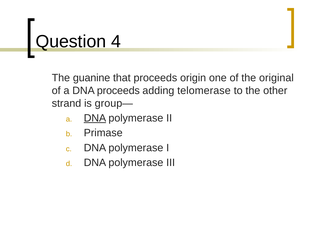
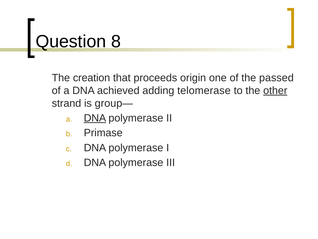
4: 4 -> 8 (116, 42)
guanine: guanine -> creation (92, 78)
original: original -> passed (276, 78)
DNA proceeds: proceeds -> achieved (118, 90)
other underline: none -> present (275, 90)
